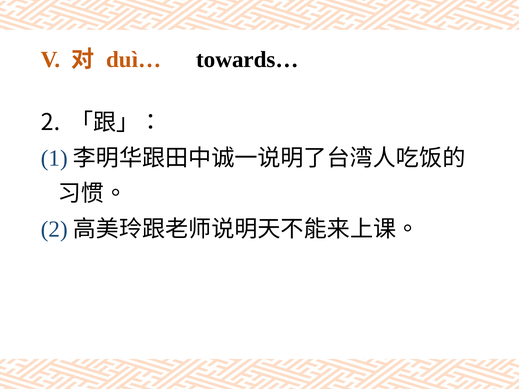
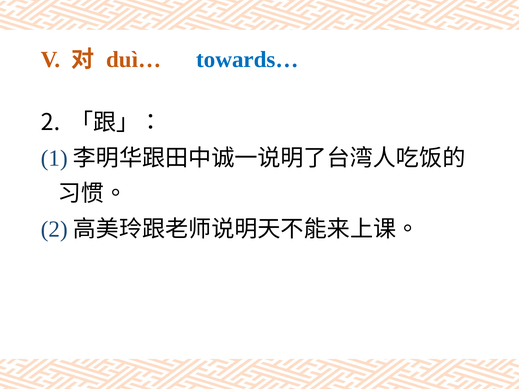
towards… colour: black -> blue (247, 60)
